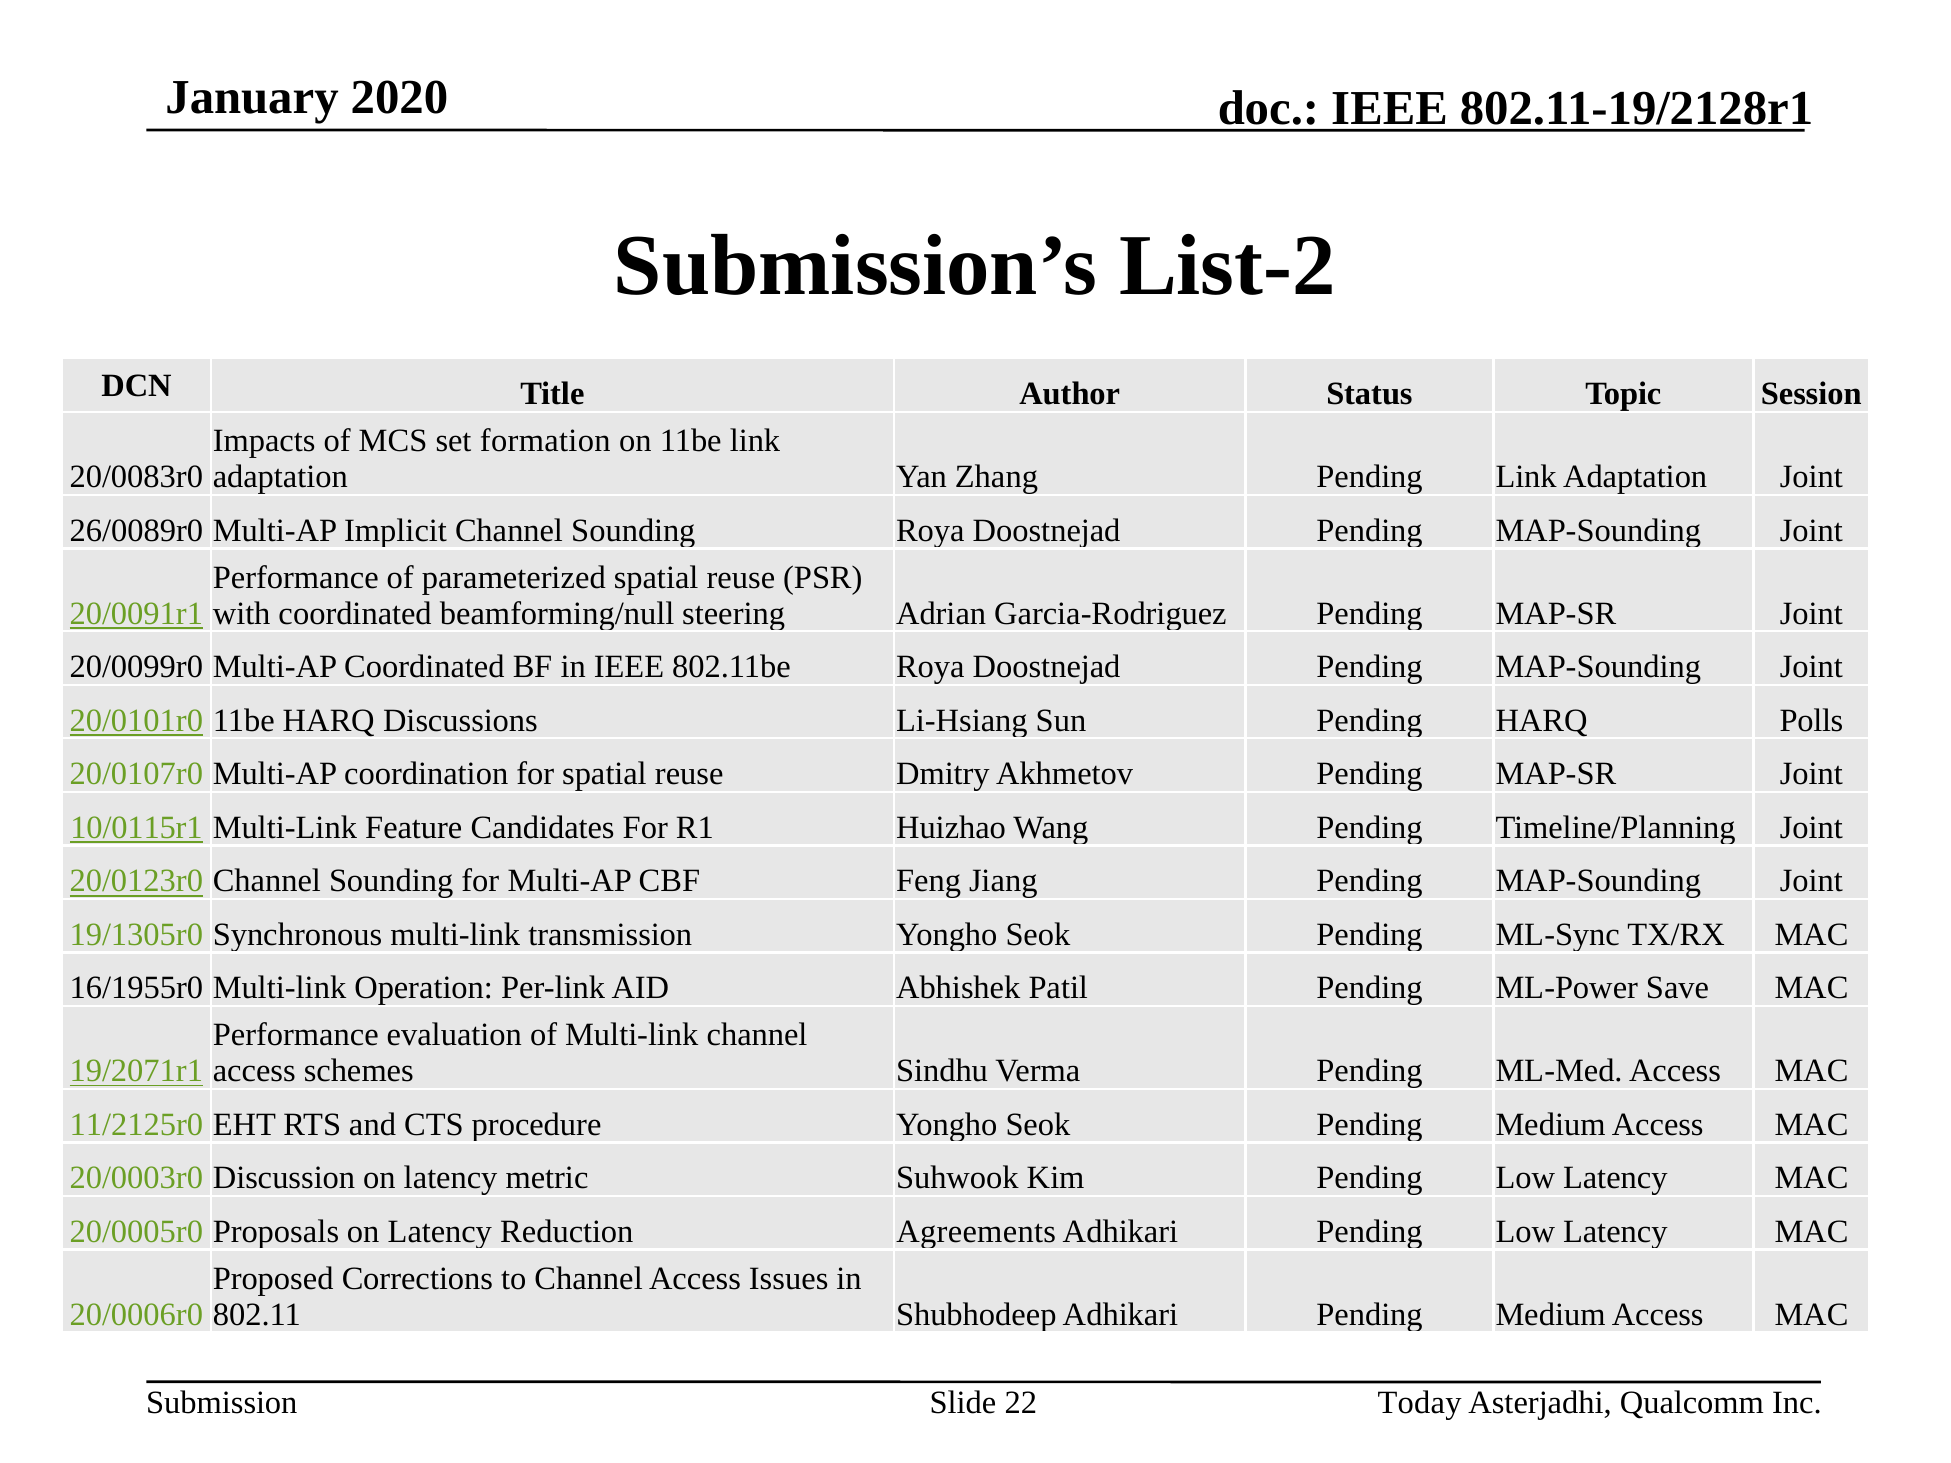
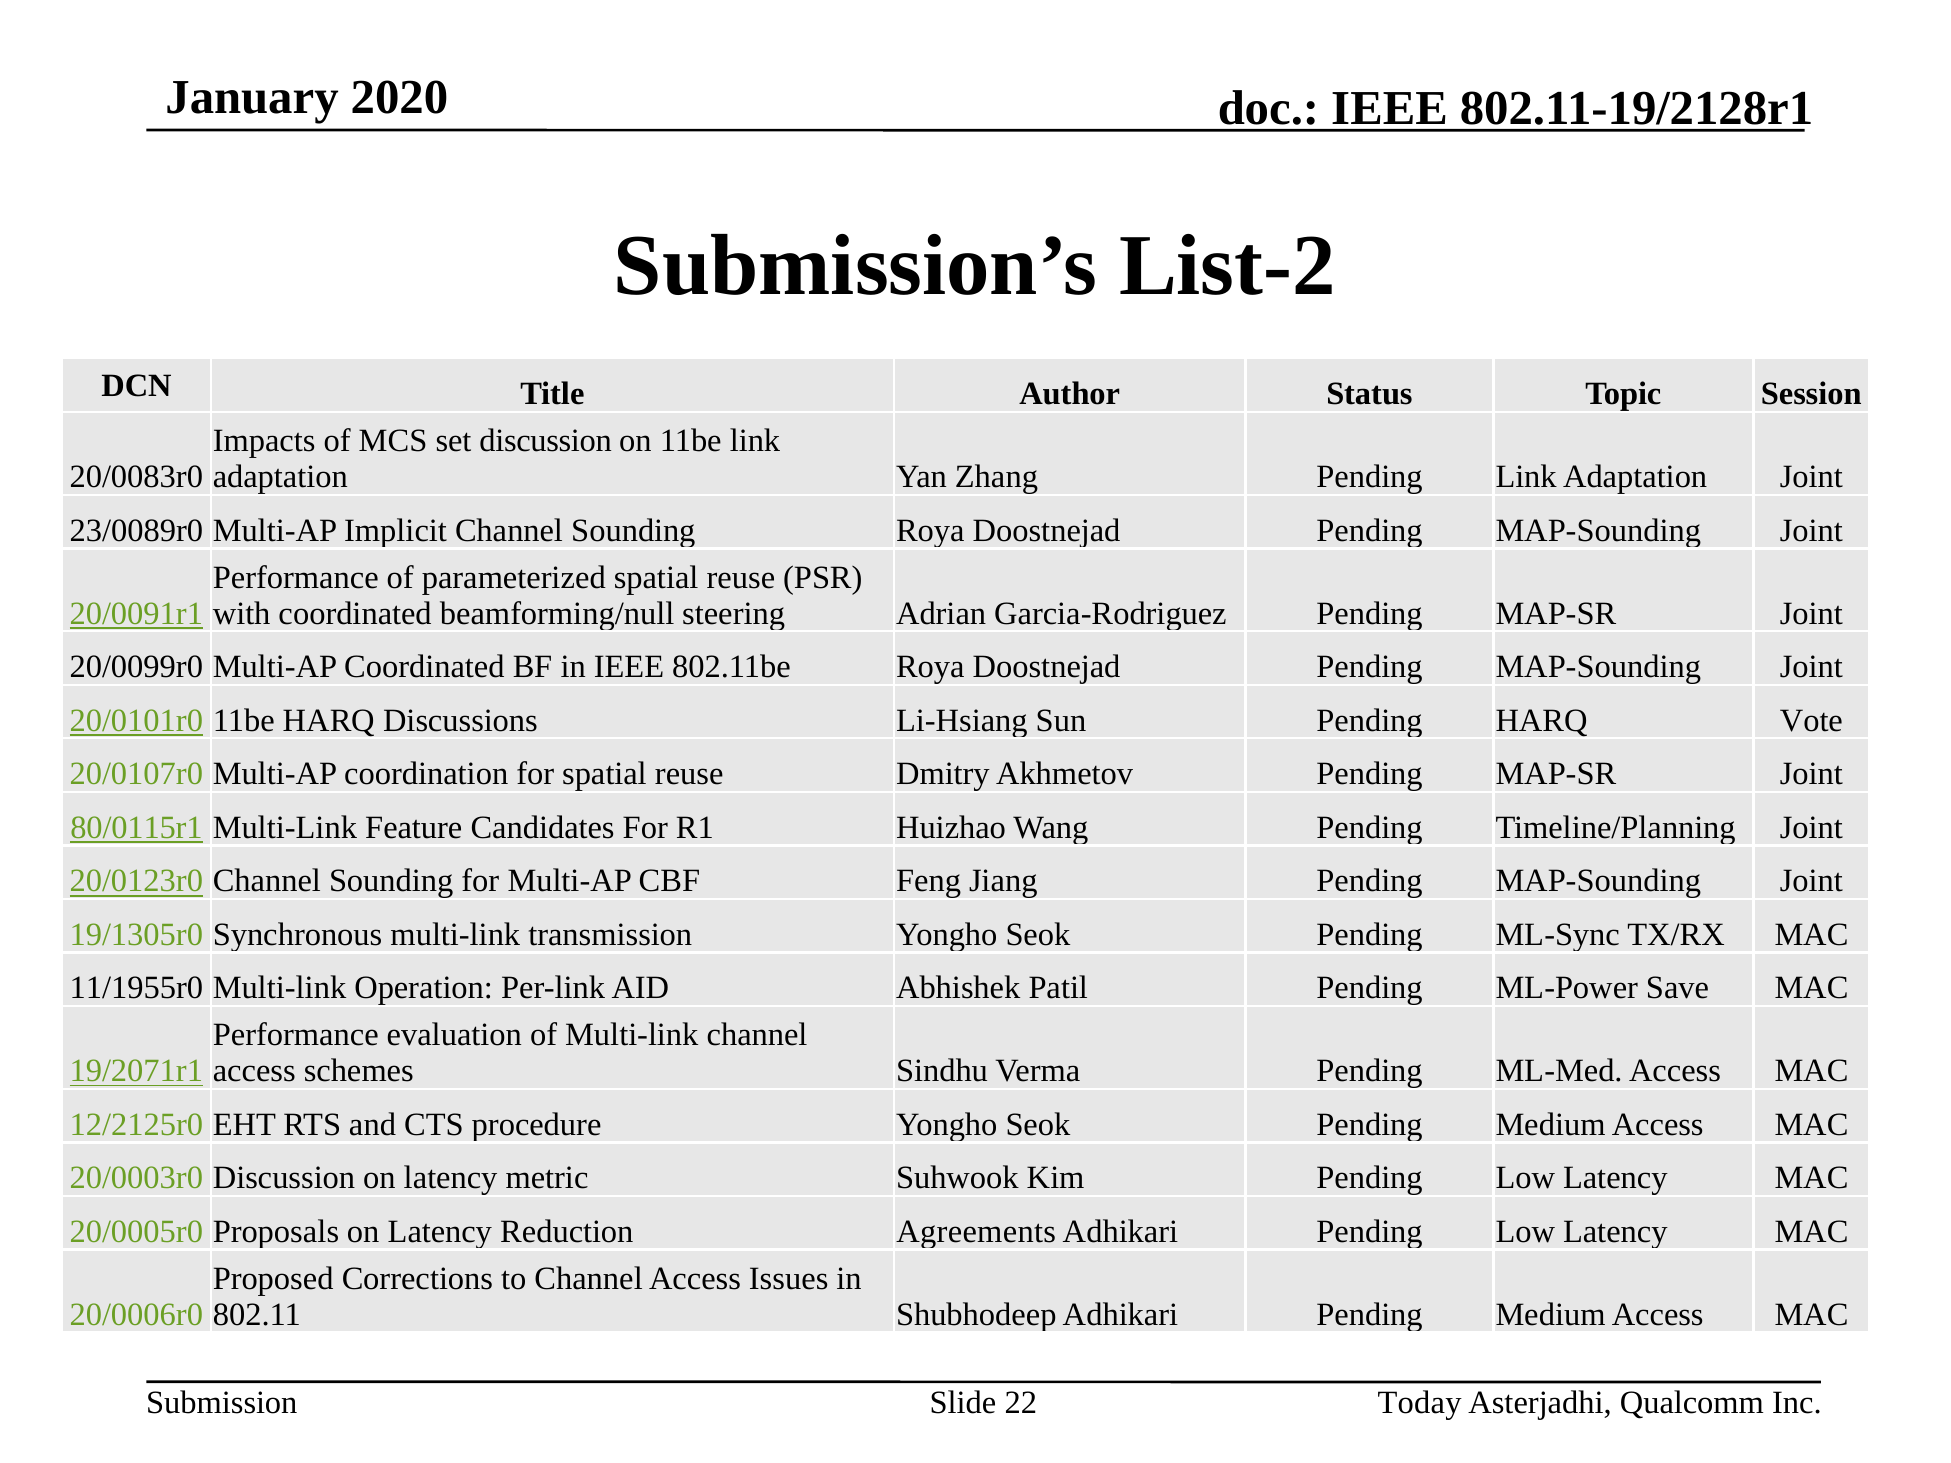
set formation: formation -> discussion (546, 441)
26/0089r0: 26/0089r0 -> 23/0089r0 (136, 531)
Polls: Polls -> Vote (1811, 721)
10/0115r1: 10/0115r1 -> 80/0115r1 (136, 828)
16/1955r0: 16/1955r0 -> 11/1955r0 (136, 988)
11/2125r0: 11/2125r0 -> 12/2125r0 (136, 1125)
